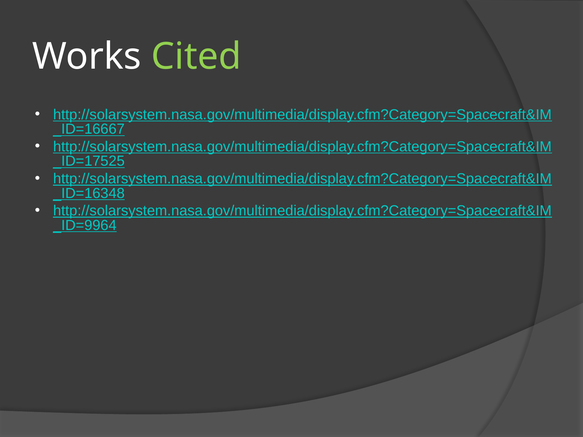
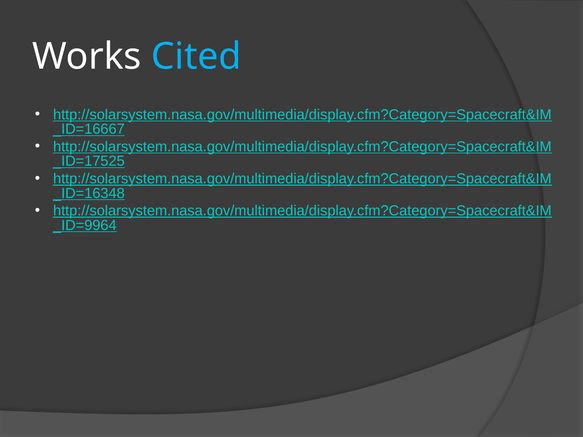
Cited colour: light green -> light blue (196, 57)
